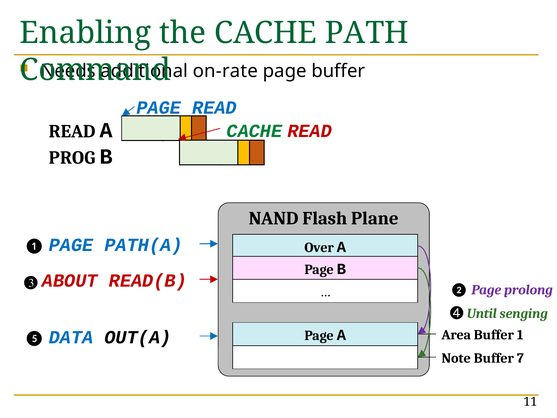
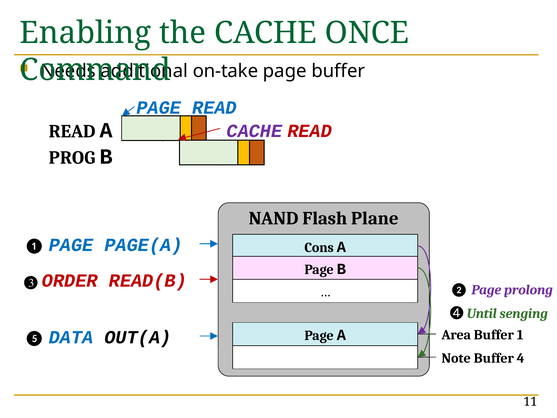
PATH: PATH -> ONCE (367, 33)
on-rate: on-rate -> on-take (225, 71)
CACHE colour: green -> purple (254, 131)
PATH(A: PATH(A -> PAGE(A (143, 245)
Over: Over -> Cons (319, 247)
ABOUT: ABOUT -> ORDER (70, 280)
7: 7 -> 4 (521, 358)
